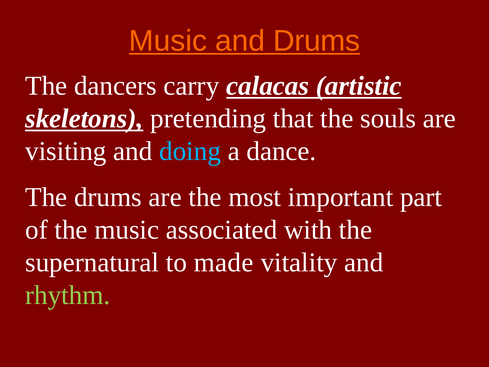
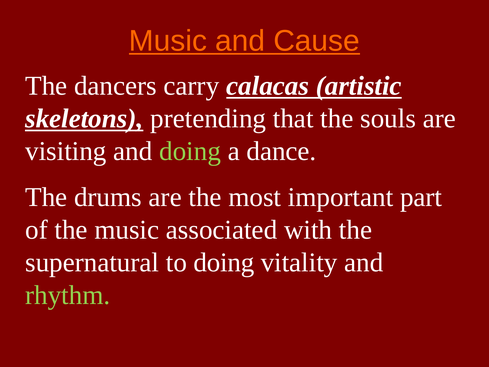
and Drums: Drums -> Cause (317, 41)
doing colour: light blue -> light green (190, 151)
to made: made -> doing (224, 262)
